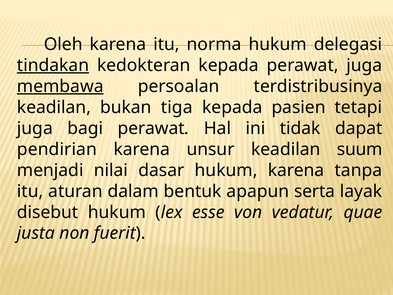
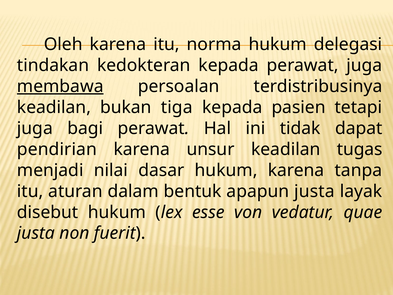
tindakan underline: present -> none (53, 65)
suum: suum -> tugas (360, 149)
apapun serta: serta -> justa (314, 191)
